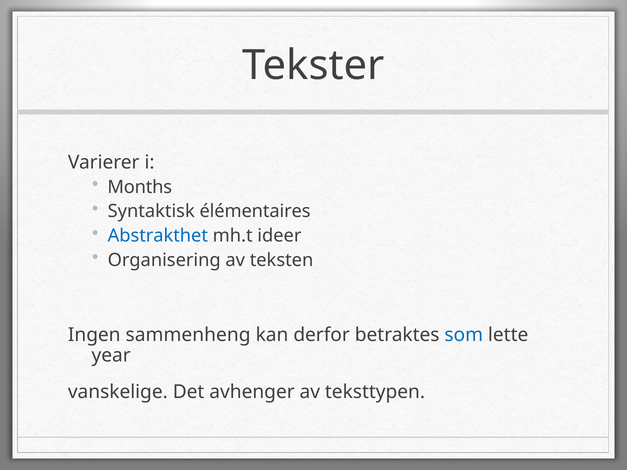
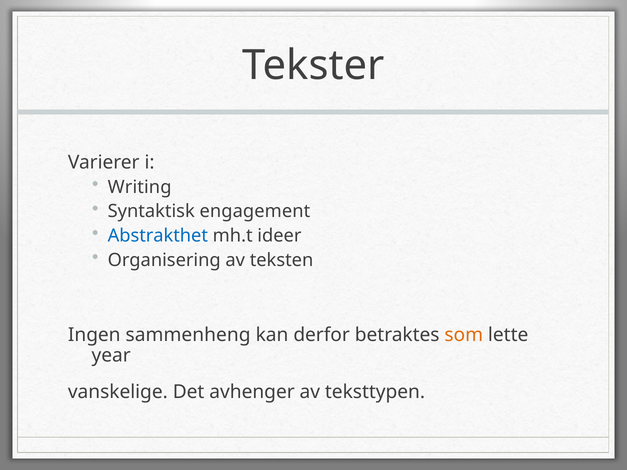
Months: Months -> Writing (140, 187)
élémentaires: élémentaires -> engagement (255, 212)
som colour: blue -> orange (464, 335)
